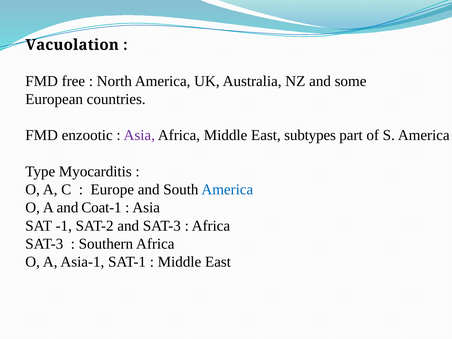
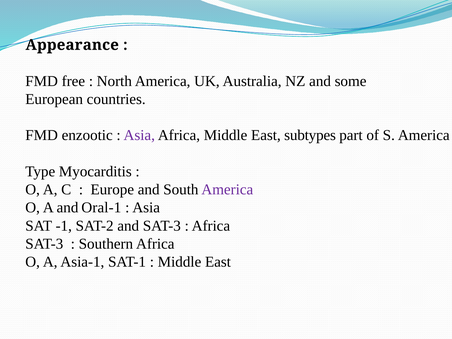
Vacuolation: Vacuolation -> Appearance (72, 45)
America colour: blue -> purple (227, 190)
Coat-1: Coat-1 -> Oral-1 (101, 208)
